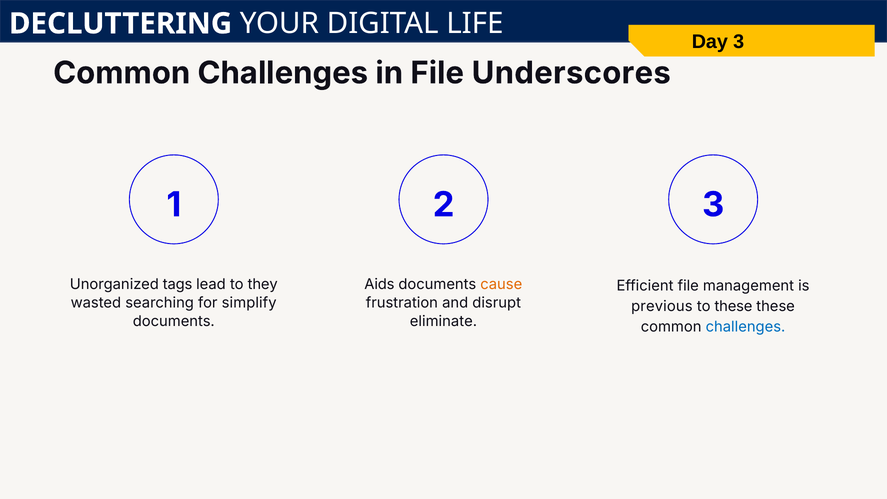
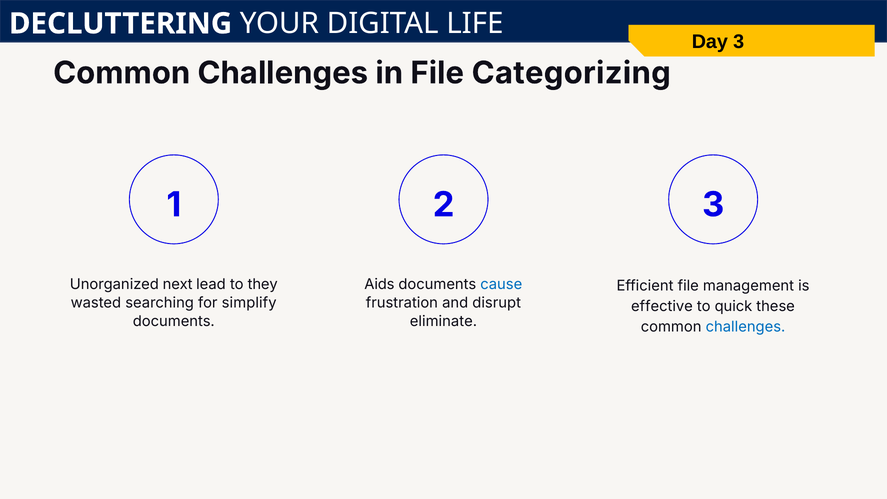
Underscores: Underscores -> Categorizing (571, 73)
tags: tags -> next (178, 284)
cause colour: orange -> blue (501, 284)
previous: previous -> effective (662, 306)
to these: these -> quick (733, 306)
